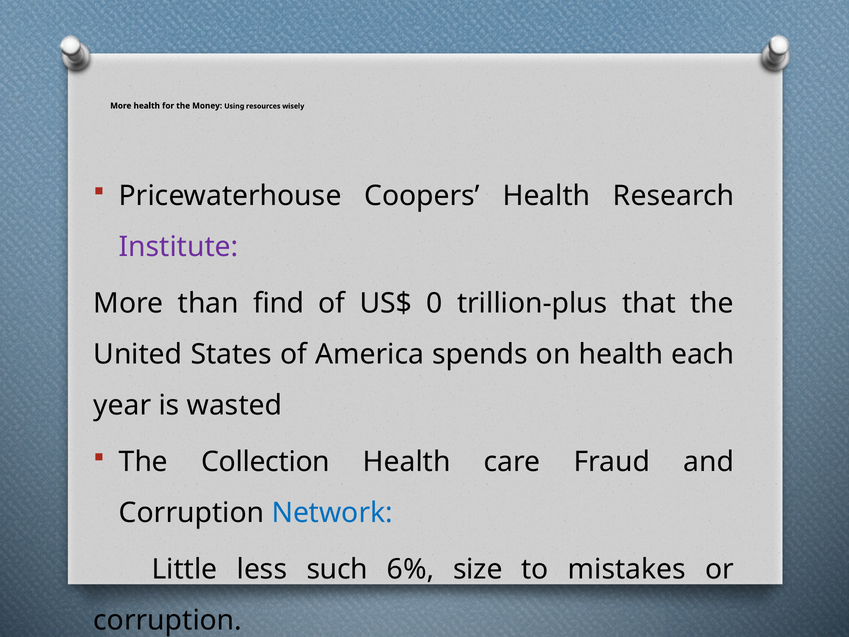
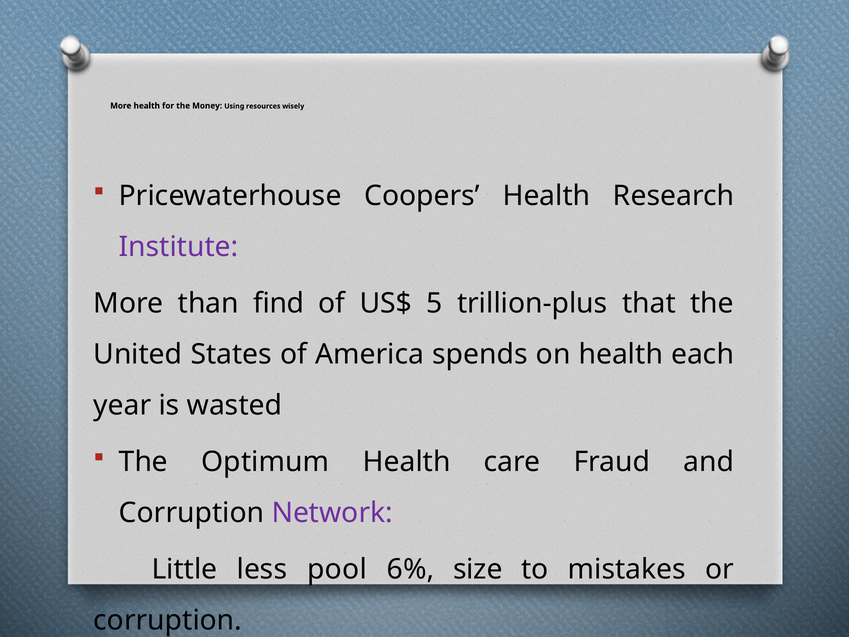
0: 0 -> 5 (434, 303)
Collection: Collection -> Optimum (265, 462)
Network colour: blue -> purple (332, 513)
such: such -> pool (337, 569)
